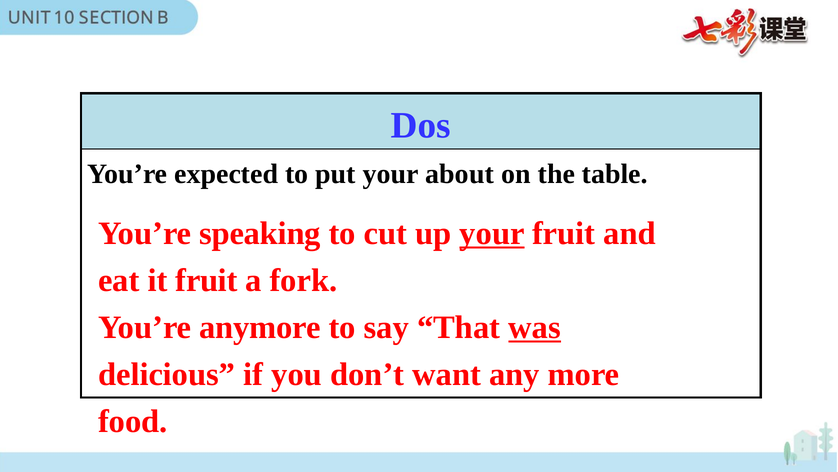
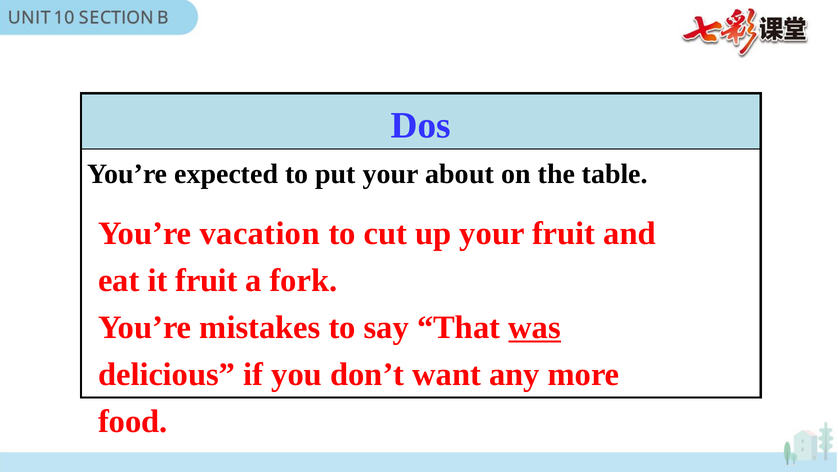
speaking: speaking -> vacation (260, 233)
your underline: present -> none (492, 233)
anymore: anymore -> mistakes (260, 327)
